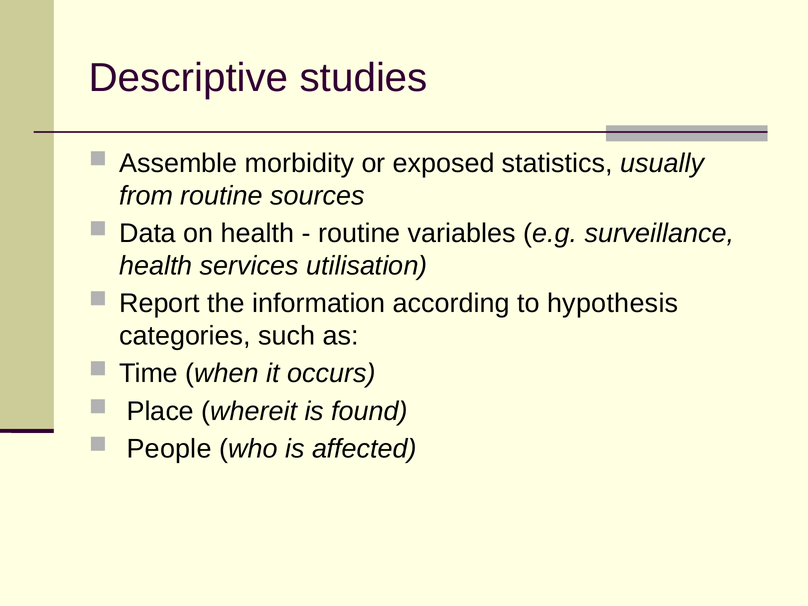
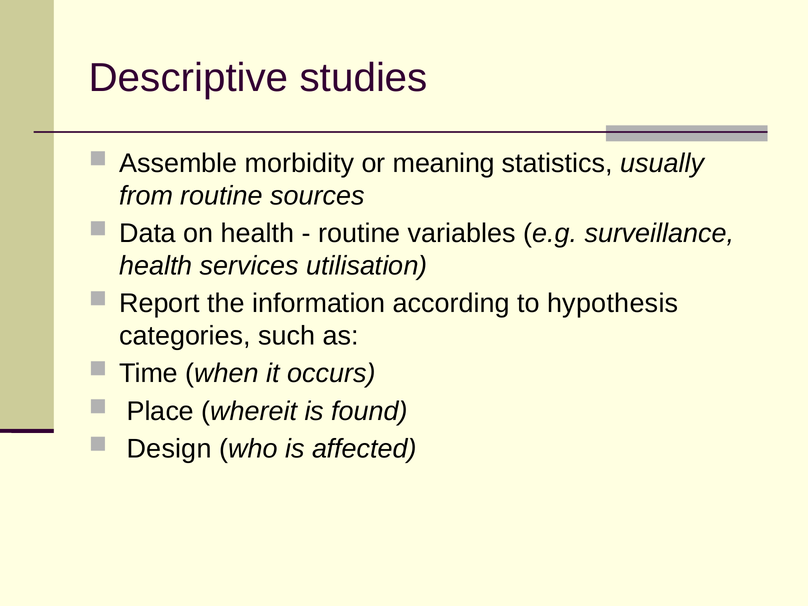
exposed: exposed -> meaning (444, 163)
People: People -> Design (169, 449)
